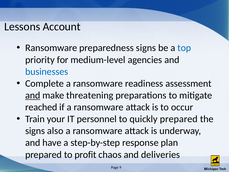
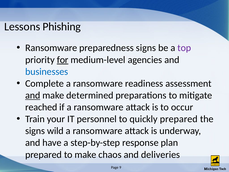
Account: Account -> Phishing (62, 27)
top colour: blue -> purple (184, 48)
for underline: none -> present (63, 60)
threatening: threatening -> determined (90, 95)
also: also -> wild (55, 131)
to profit: profit -> make (85, 154)
